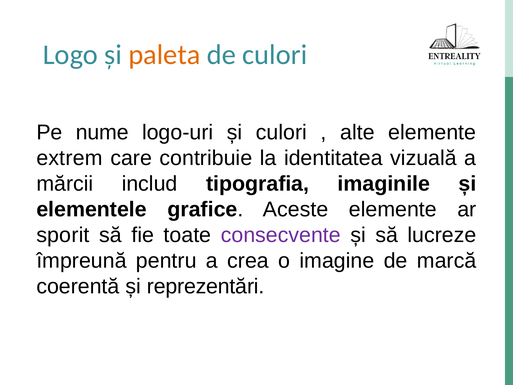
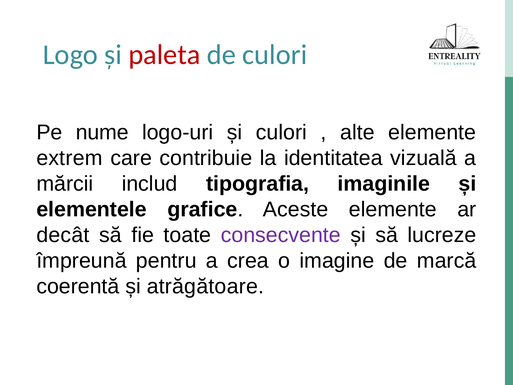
paleta colour: orange -> red (164, 55)
sporit: sporit -> decât (63, 235)
reprezentări: reprezentări -> atrăgătoare (205, 286)
